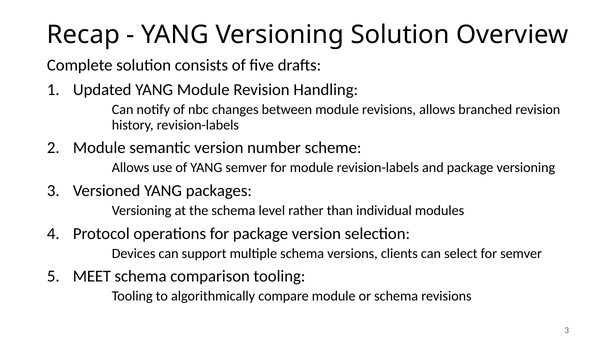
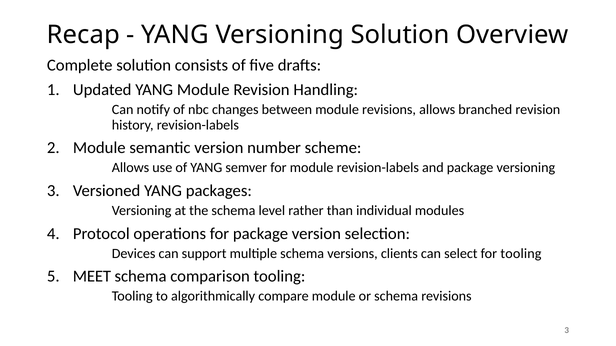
for semver: semver -> tooling (521, 254)
